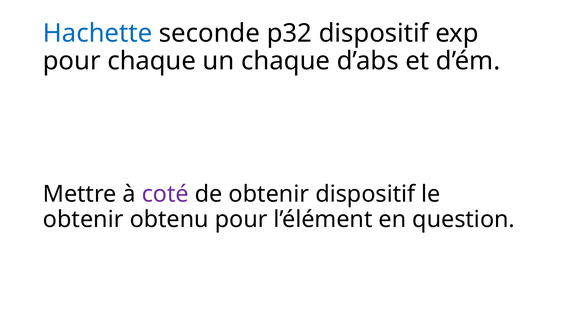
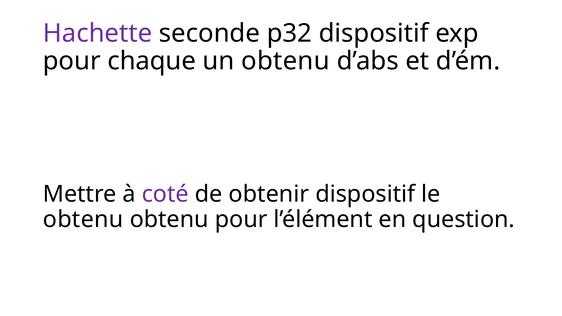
Hachette colour: blue -> purple (98, 33)
un chaque: chaque -> obtenu (286, 61)
obtenir: obtenir -> obtenu (83, 219)
